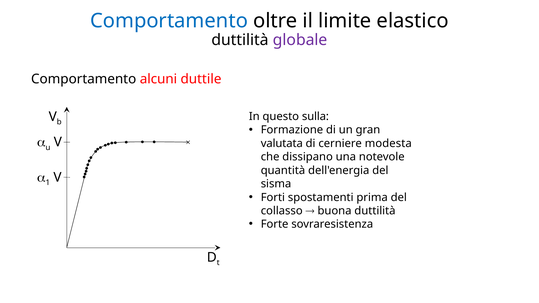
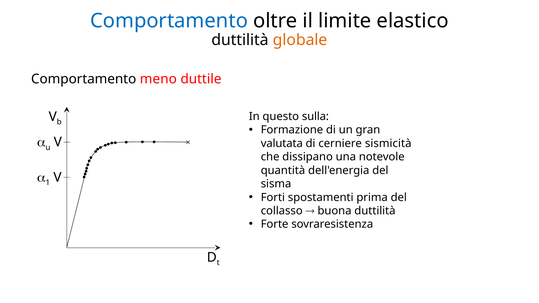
globale colour: purple -> orange (300, 40)
alcuni: alcuni -> meno (158, 79)
modesta: modesta -> sismicità (388, 144)
